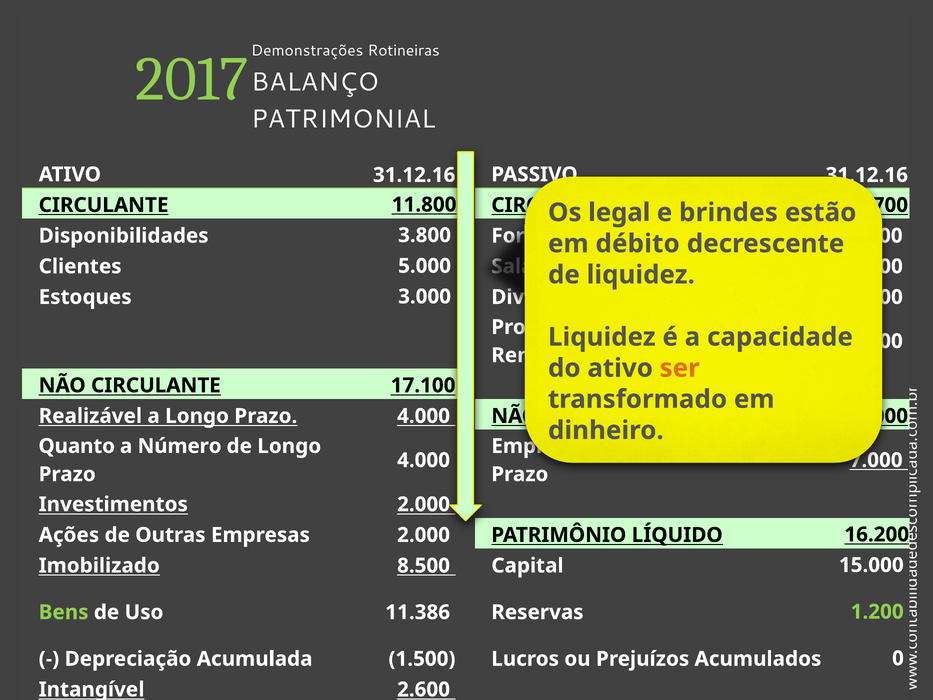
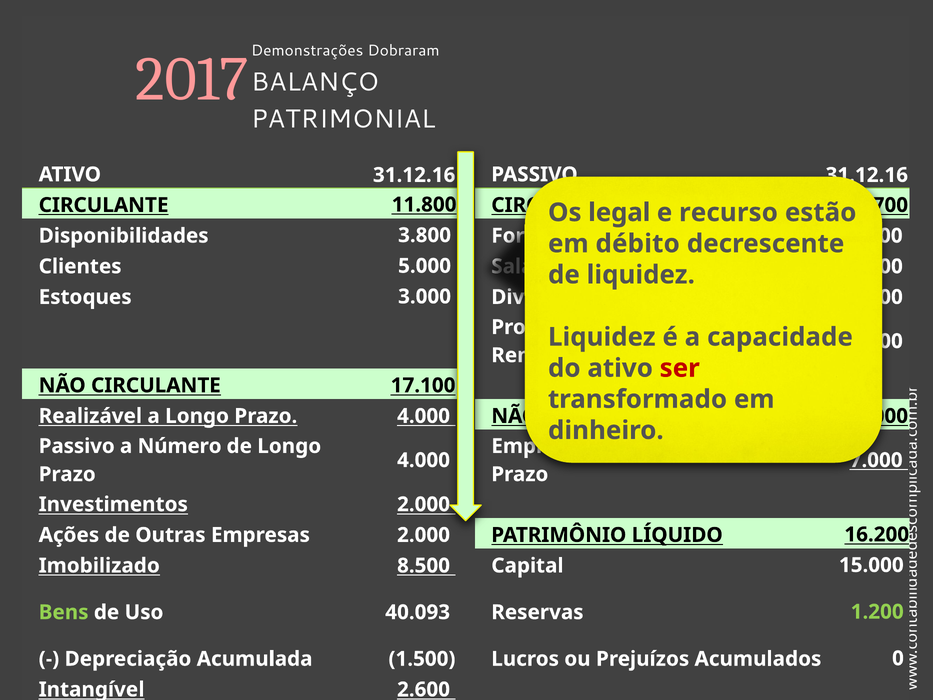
Rotineiras: Rotineiras -> Dobraram (404, 51)
2017 colour: light green -> pink (192, 79)
brindes: brindes -> recurso (728, 212)
ser colour: orange -> red (680, 368)
Quanto: Quanto -> Passivo (77, 446)
11.386: 11.386 -> 40.093 (418, 612)
